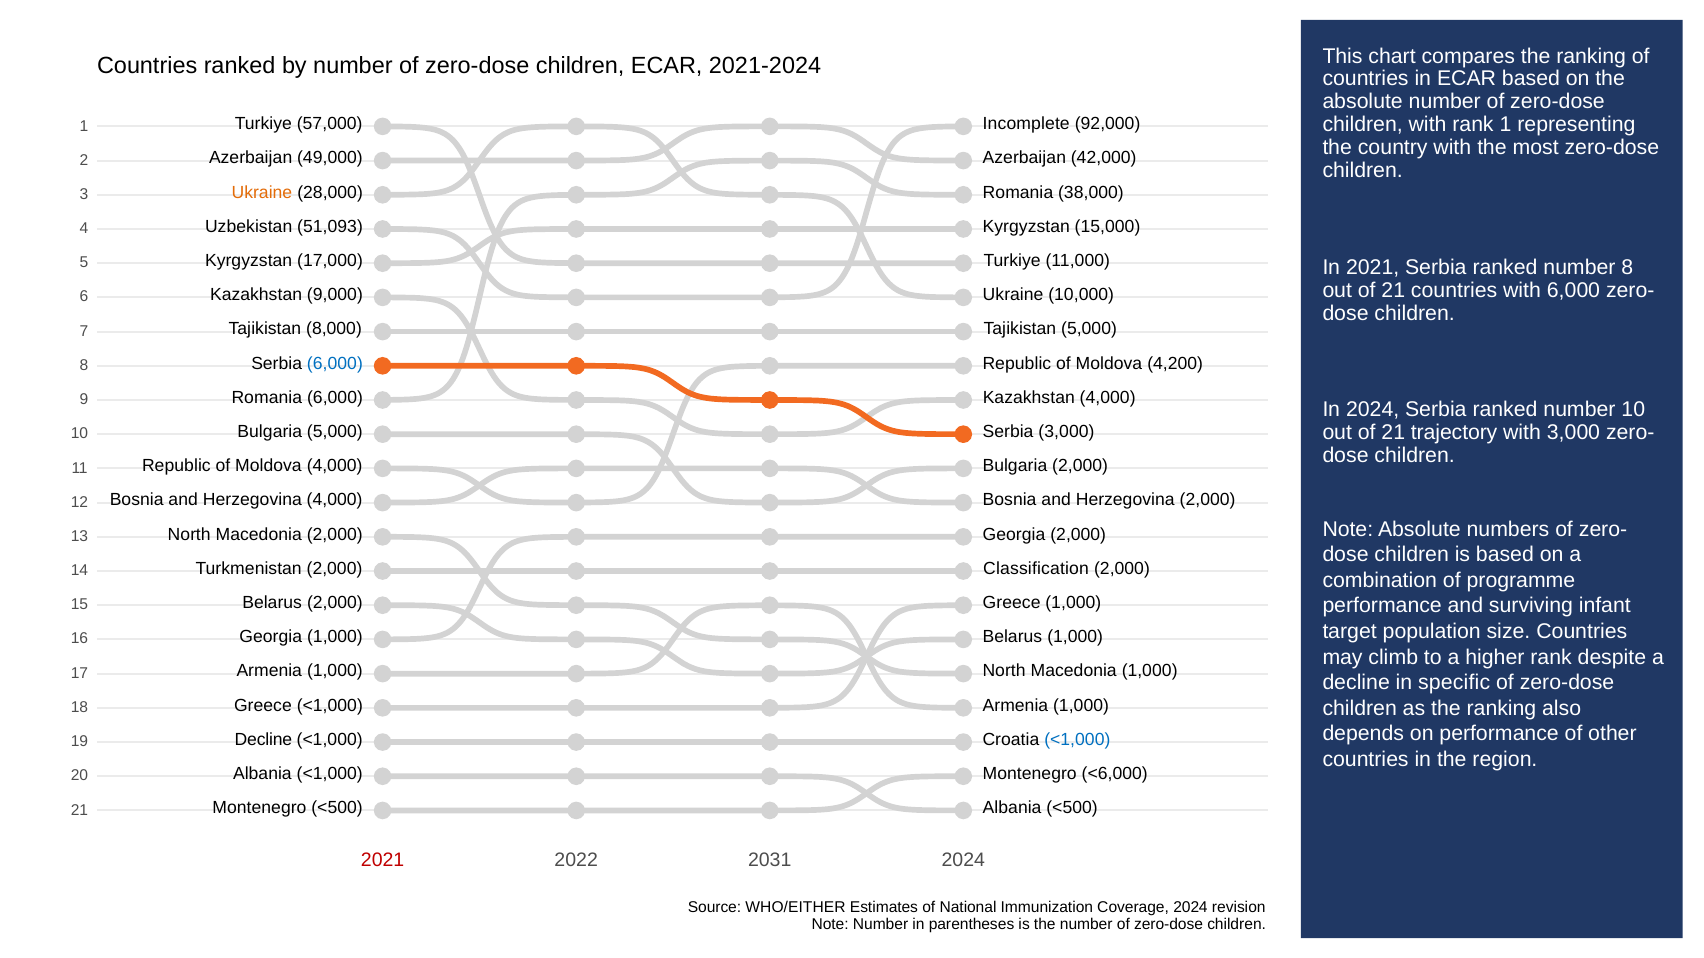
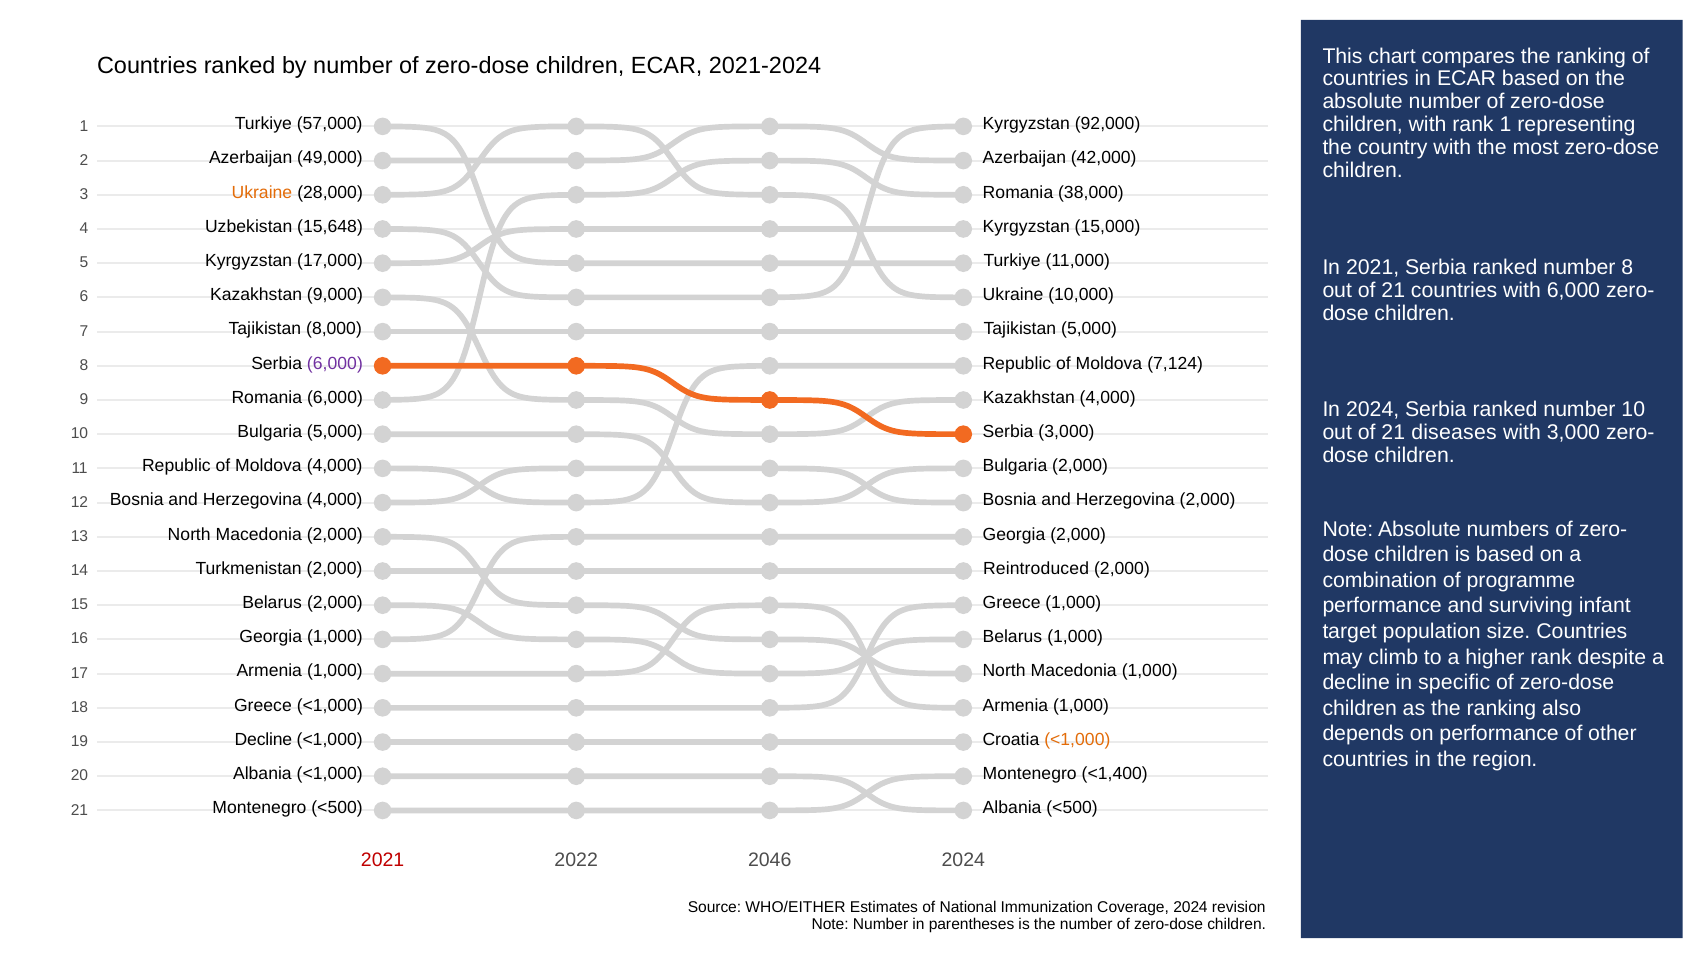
Incomplete: Incomplete -> Kyrgyzstan (1026, 124)
51,093: 51,093 -> 15,648 (330, 227)
6,000 colour: blue -> purple (335, 364)
4,200: 4,200 -> 7,124 (1175, 364)
trajectory: trajectory -> diseases (1454, 433)
Classification: Classification -> Reintroduced (1036, 569)
<1,000 colour: blue -> orange (1077, 740)
<6,000: <6,000 -> <1,400 (1115, 774)
2031: 2031 -> 2046 (770, 860)
